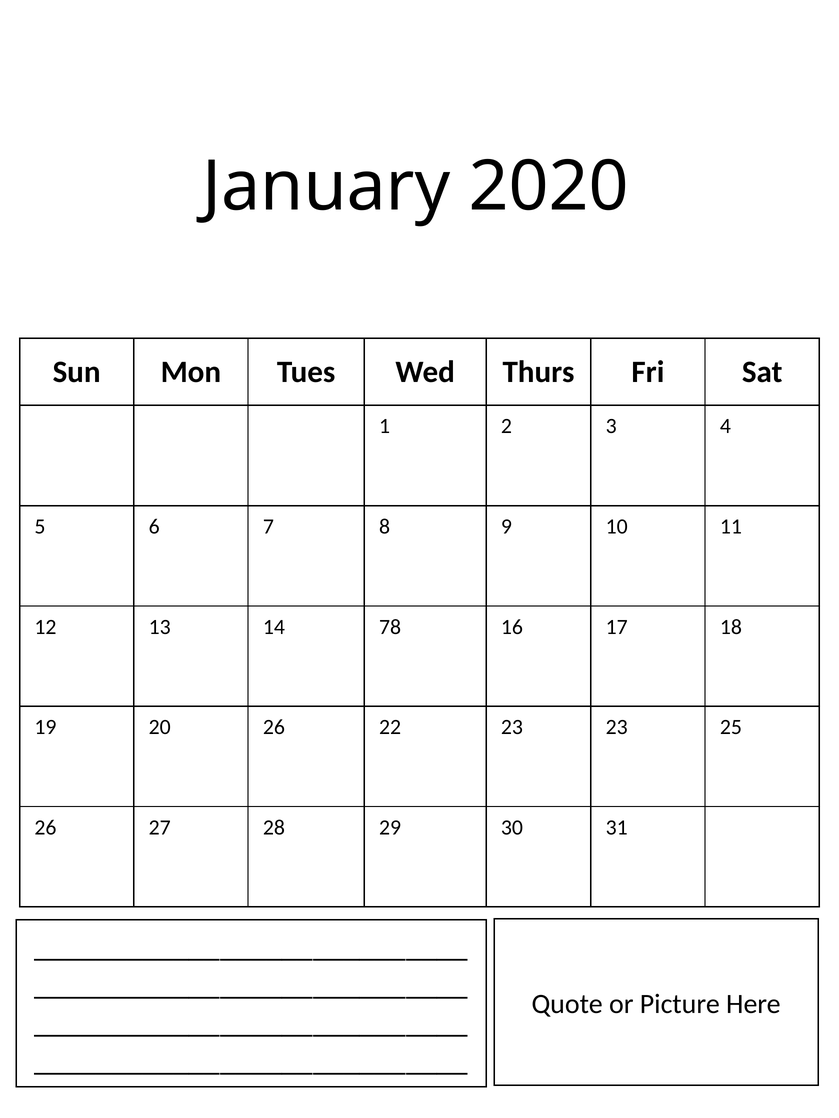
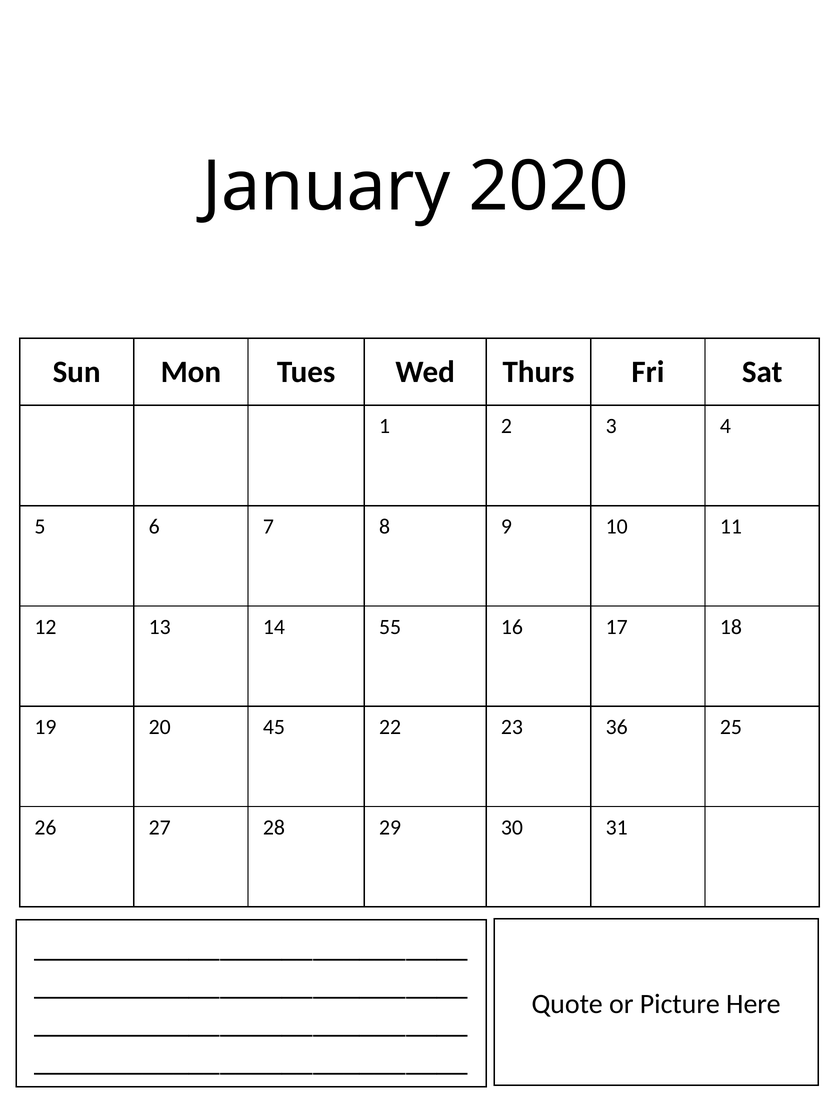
78: 78 -> 55 (390, 627)
20 26: 26 -> 45 (274, 728)
23 23: 23 -> 36 (617, 728)
